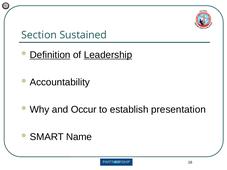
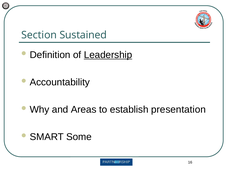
Definition underline: present -> none (50, 55)
Occur: Occur -> Areas (84, 110)
Name: Name -> Some (79, 137)
